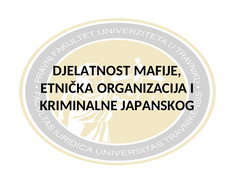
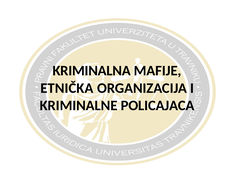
DJELATNOST: DJELATNOST -> KRIMINALNA (92, 71)
JAPANSKOG: JAPANSKOG -> POLICAJACA (158, 106)
